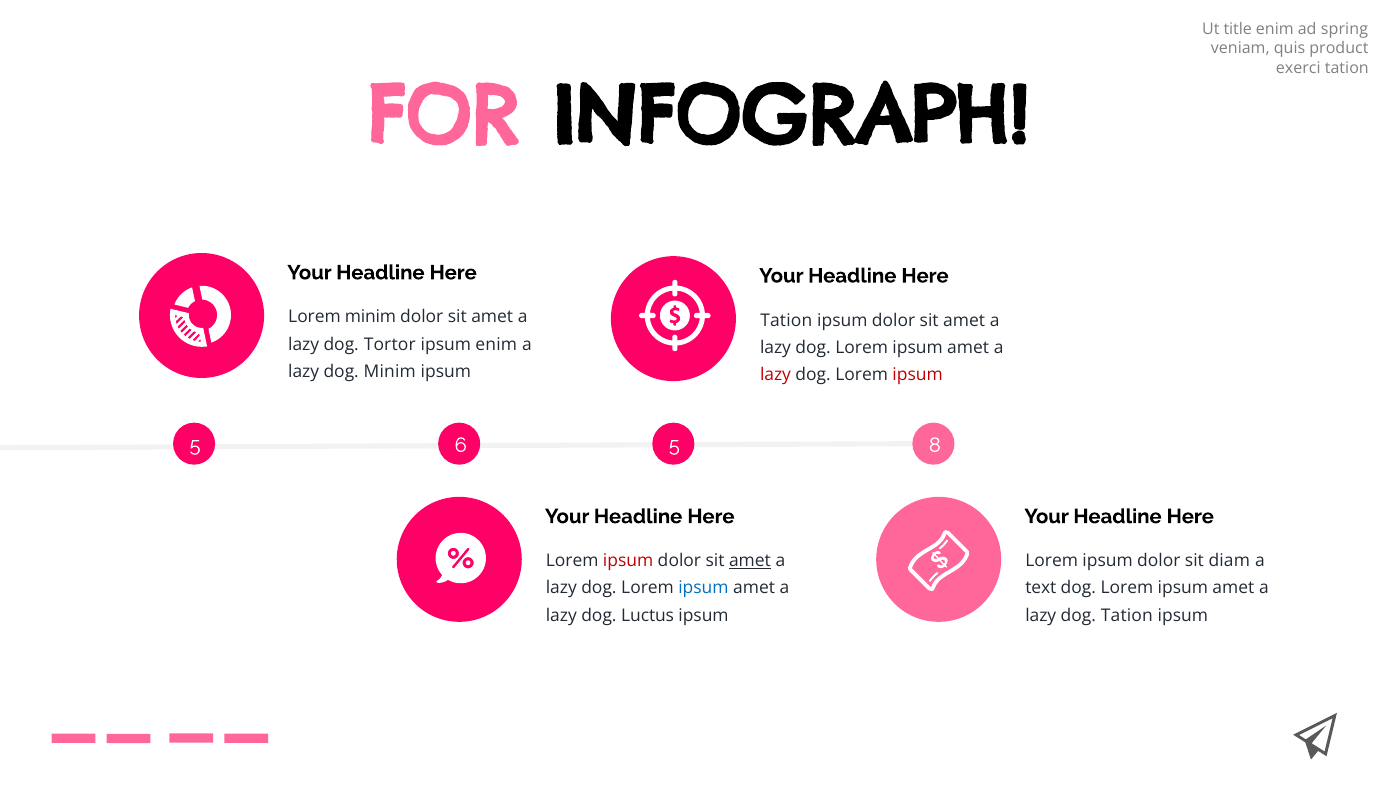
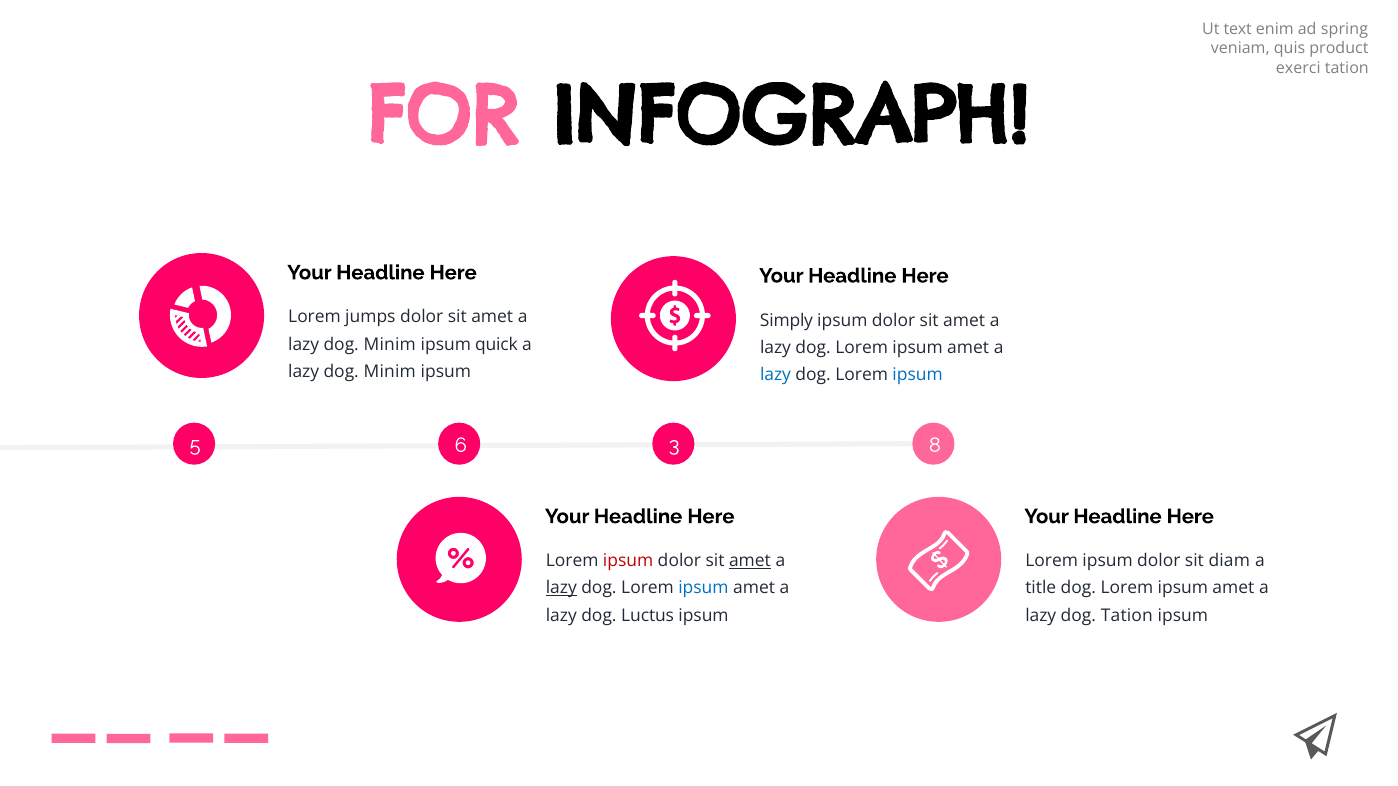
title: title -> text (1238, 29)
Lorem minim: minim -> jumps (370, 317)
Tation: Tation -> Simply (786, 320)
Tortor: Tortor -> Minim (390, 345)
ipsum enim: enim -> quick (496, 345)
lazy colour: red -> blue (775, 375)
ipsum colour: red -> blue (918, 375)
6 5: 5 -> 3 (674, 445)
lazy underline: none -> present (561, 588)
text: text -> title (1041, 588)
